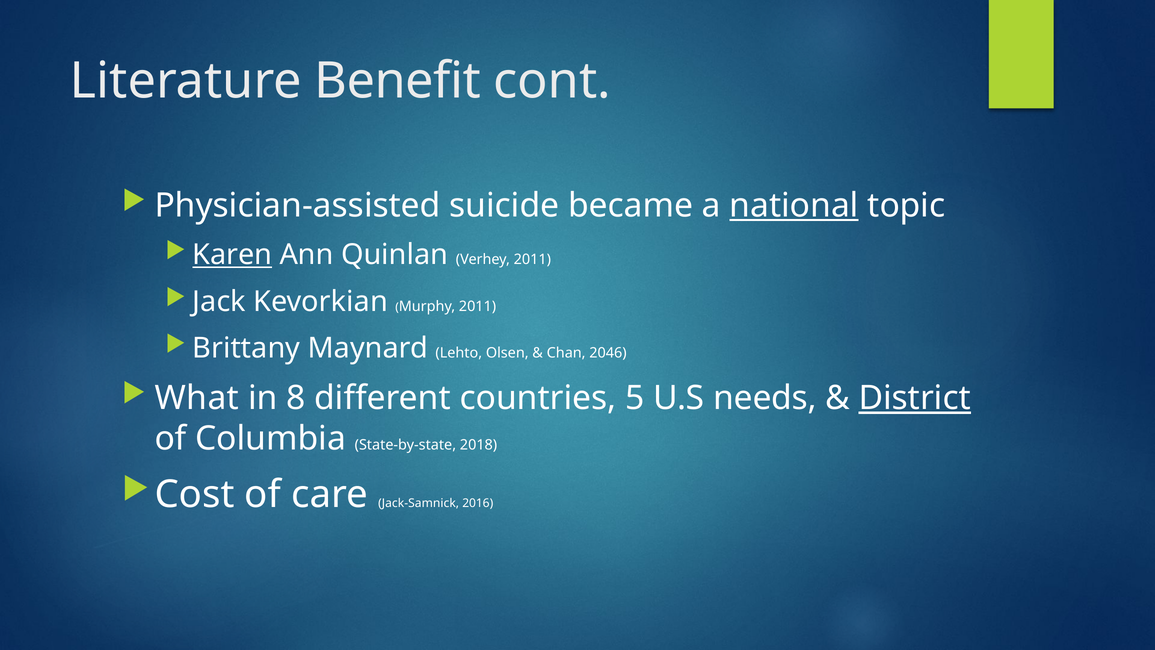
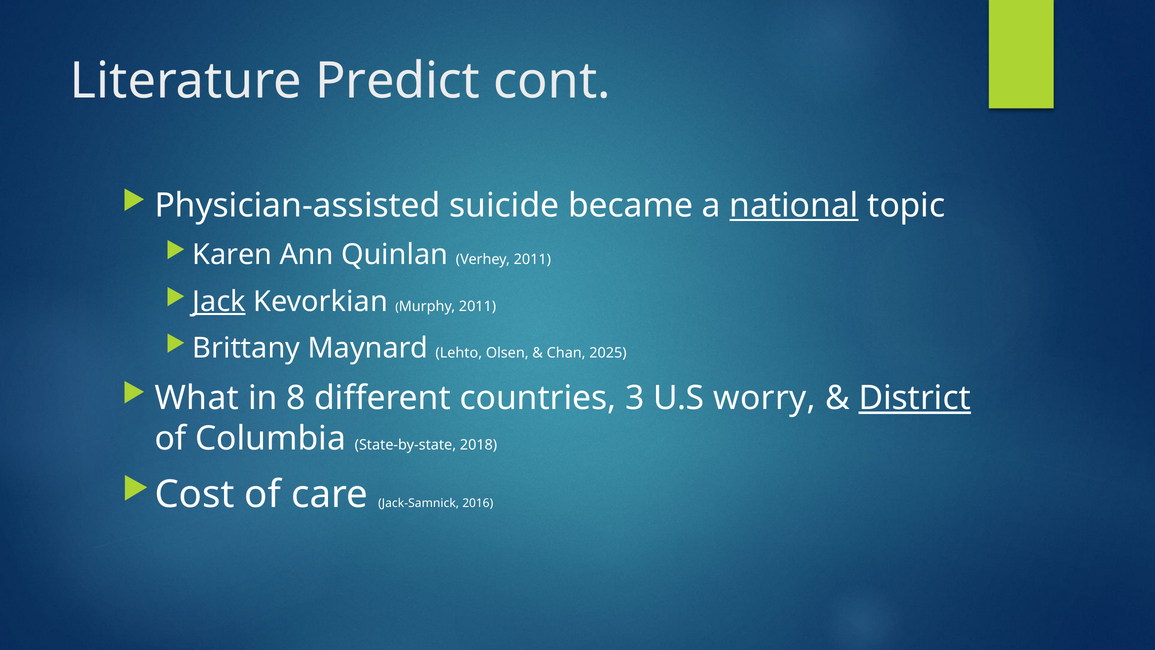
Benefit: Benefit -> Predict (398, 81)
Karen underline: present -> none (232, 255)
Jack underline: none -> present (219, 301)
2046: 2046 -> 2025 (608, 353)
5: 5 -> 3 (635, 398)
needs: needs -> worry (765, 398)
